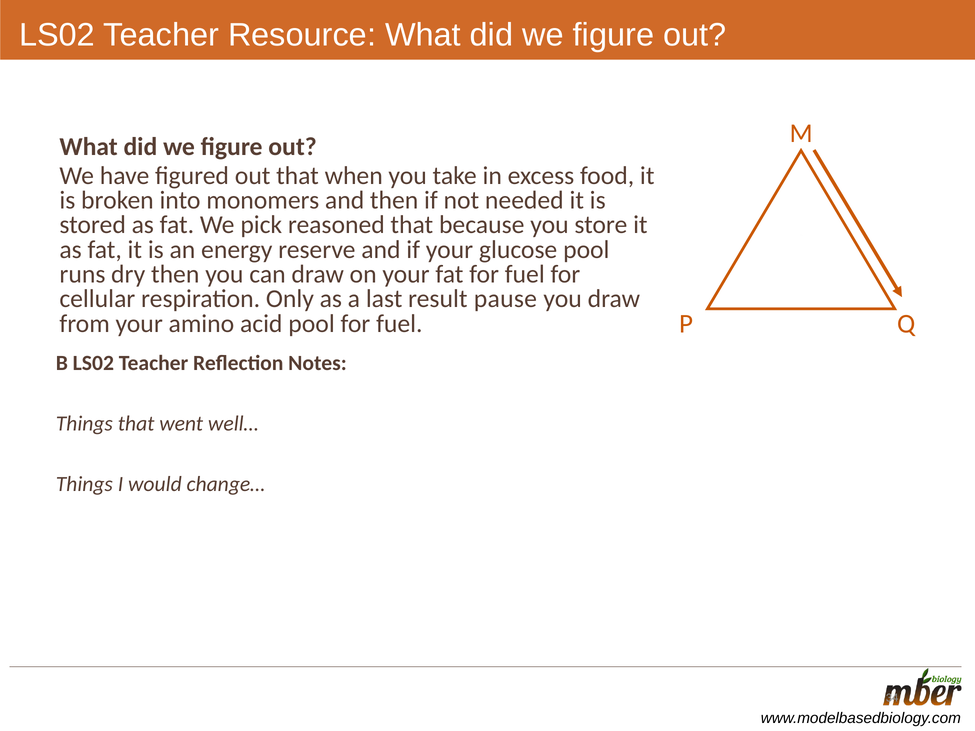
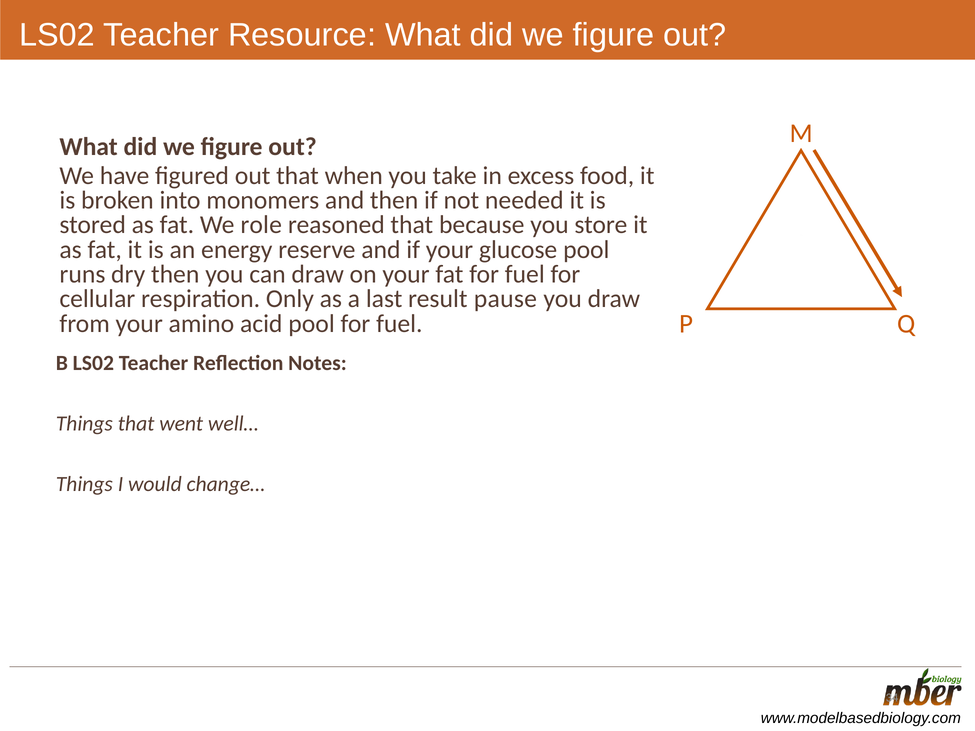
pick: pick -> role (261, 225)
